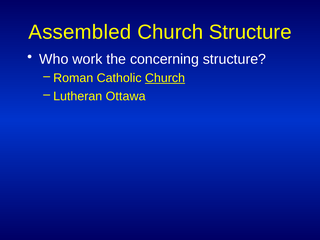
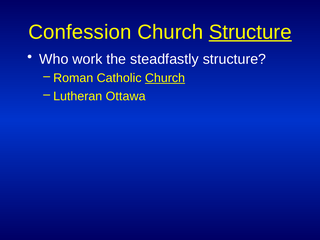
Assembled: Assembled -> Confession (80, 32)
Structure underline: none -> present (250, 32)
concerning: concerning -> steadfastly (164, 59)
